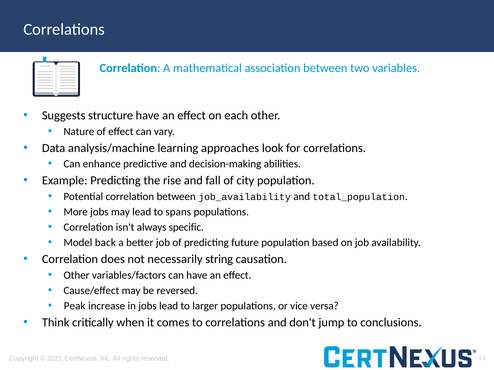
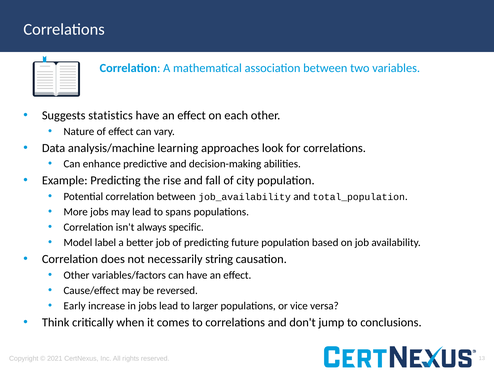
structure: structure -> statistics (111, 115)
back: back -> label (105, 243)
Peak: Peak -> Early (75, 306)
